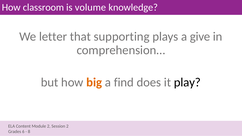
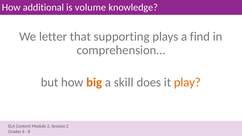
classroom: classroom -> additional (43, 7)
give: give -> find (200, 36)
find: find -> skill (124, 82)
play colour: black -> orange (187, 82)
